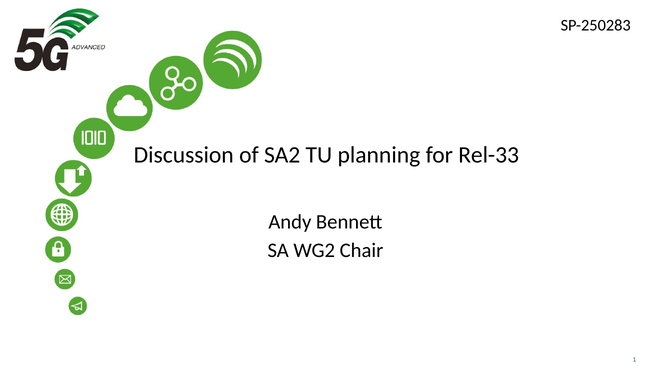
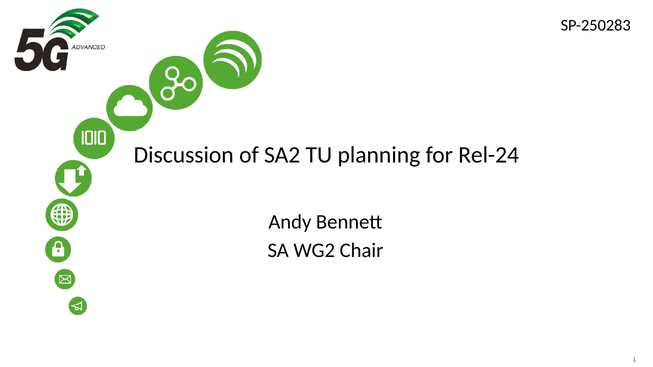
Rel-33: Rel-33 -> Rel-24 (489, 155)
